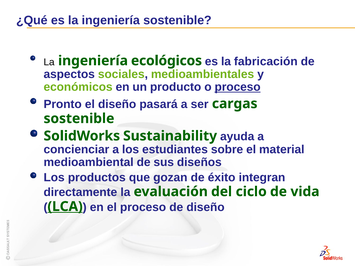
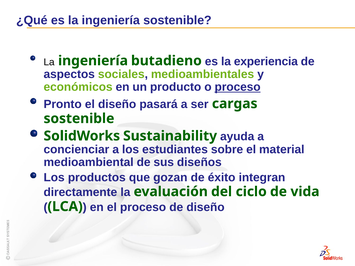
ecológicos: ecológicos -> butadieno (166, 61)
fabricación: fabricación -> experiencia (266, 61)
LCA underline: present -> none (65, 207)
